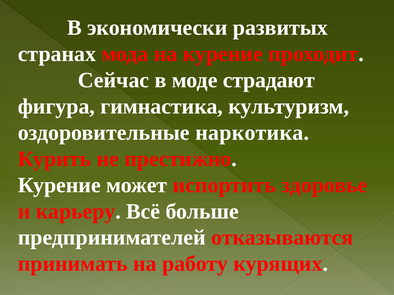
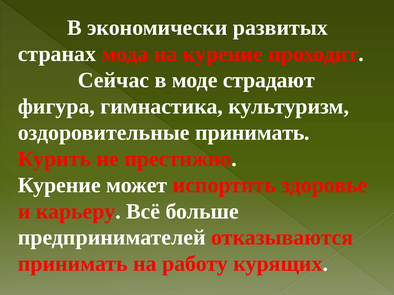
оздоровительные наркотика: наркотика -> принимать (252, 133)
